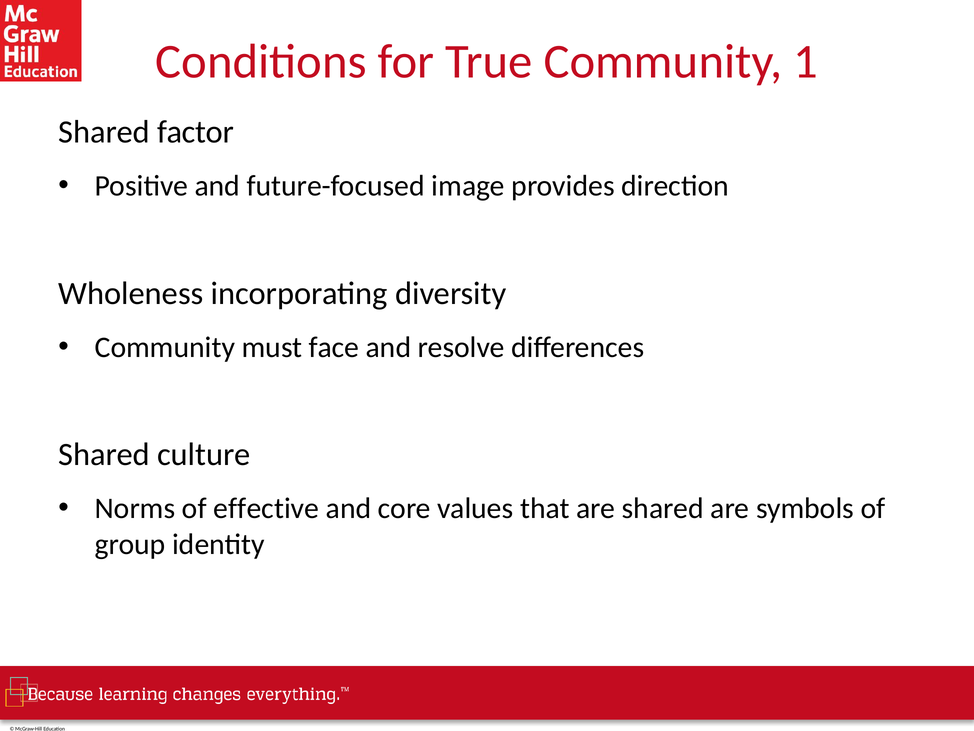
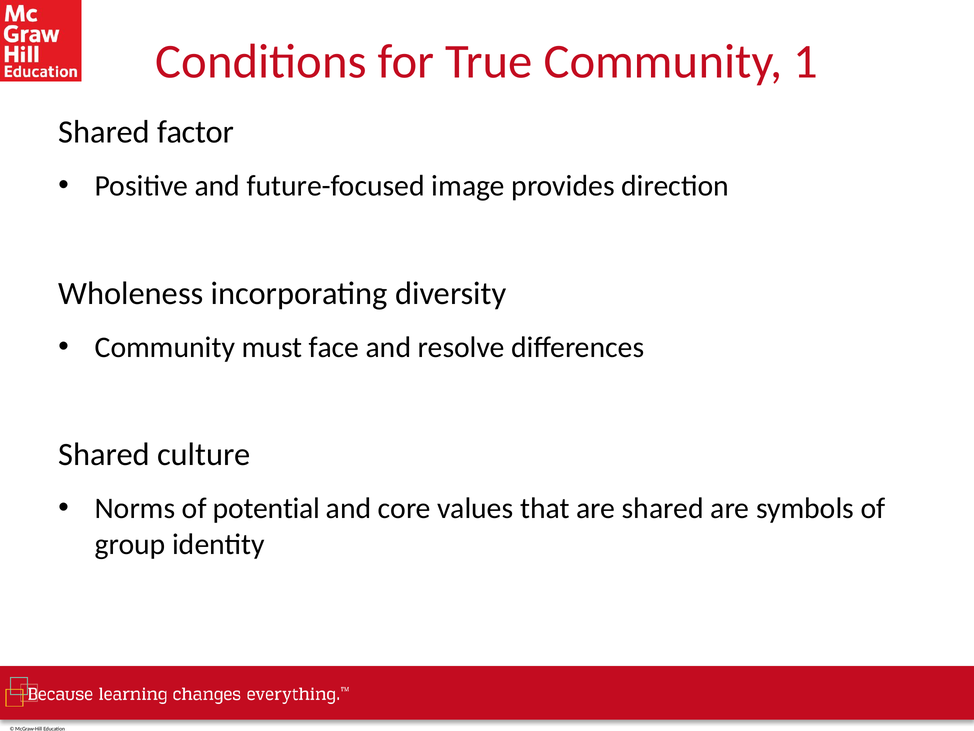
effective: effective -> potential (266, 508)
